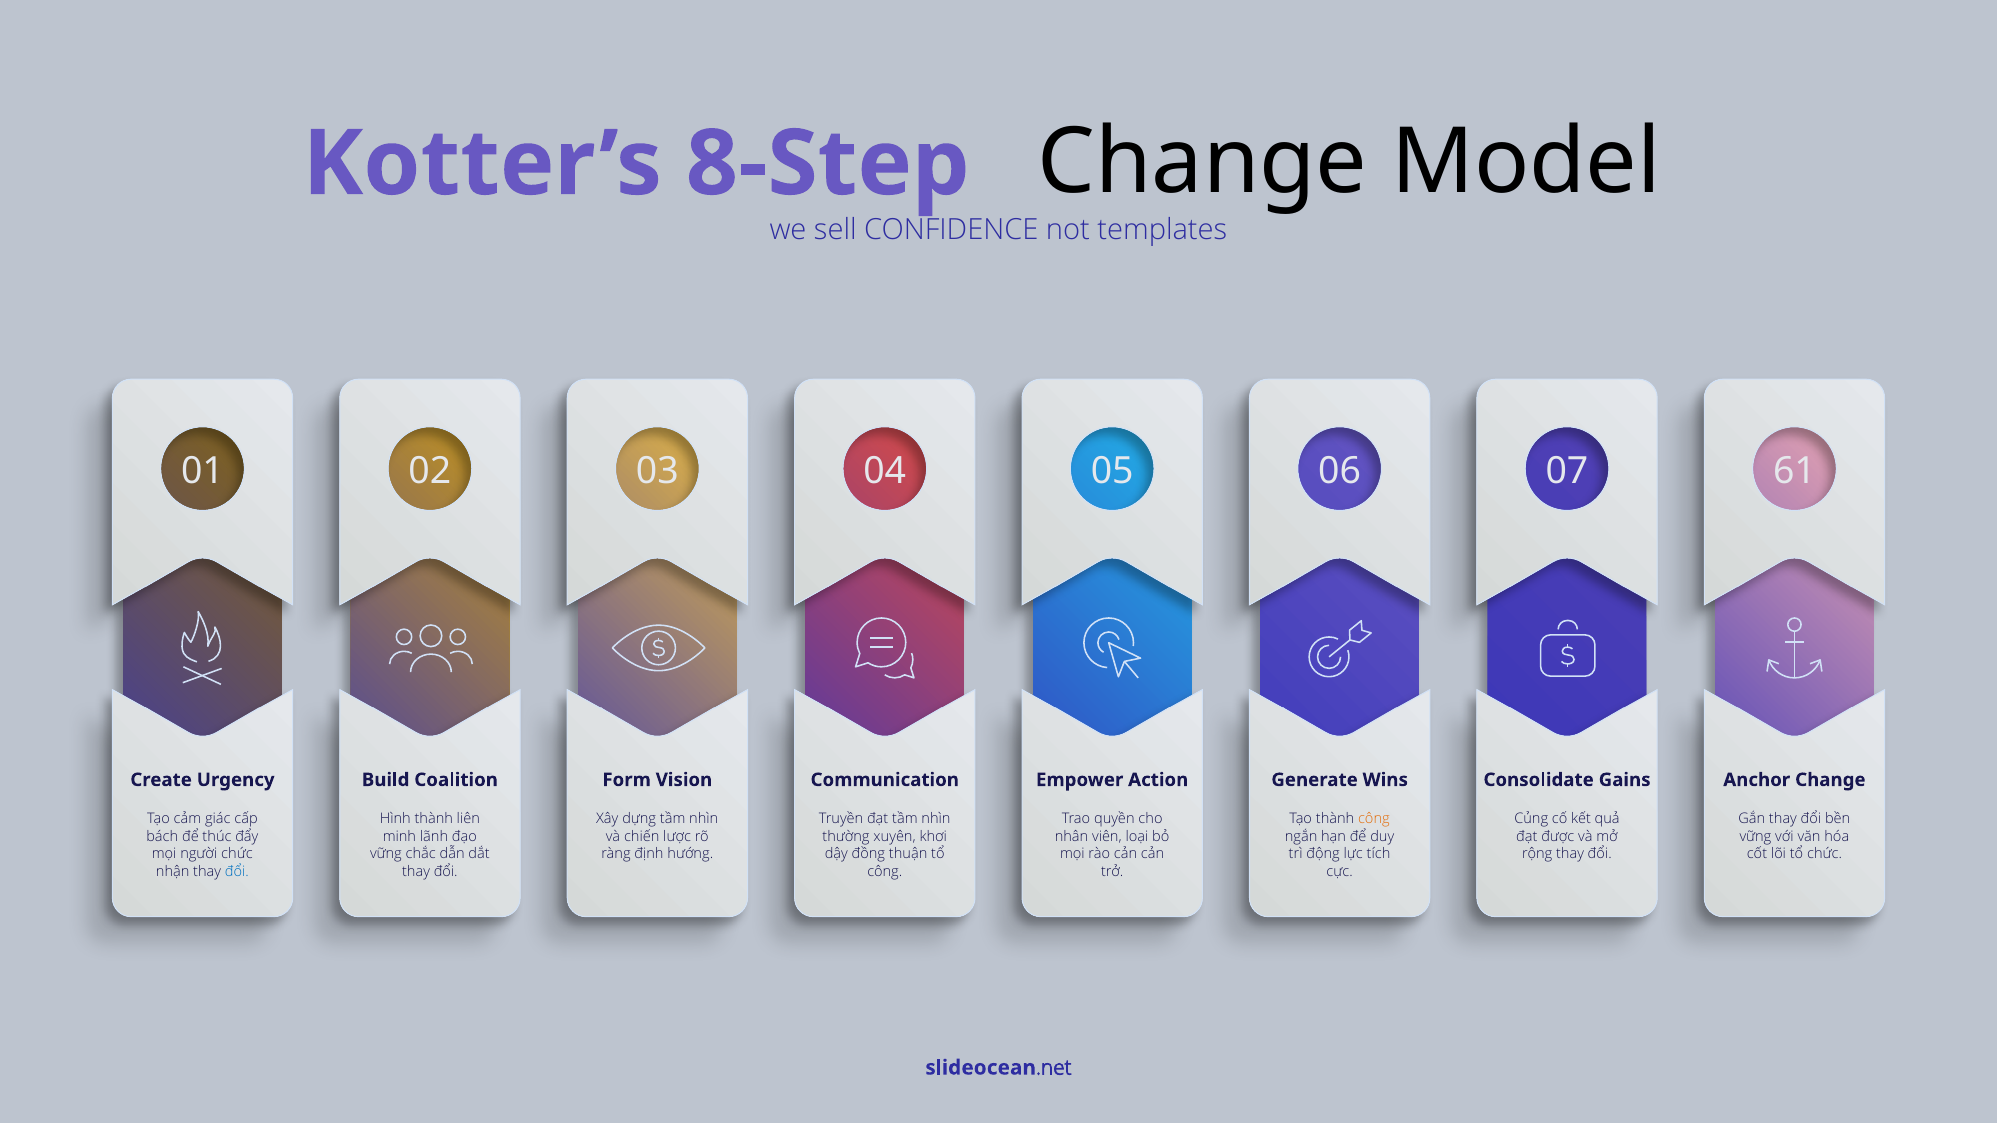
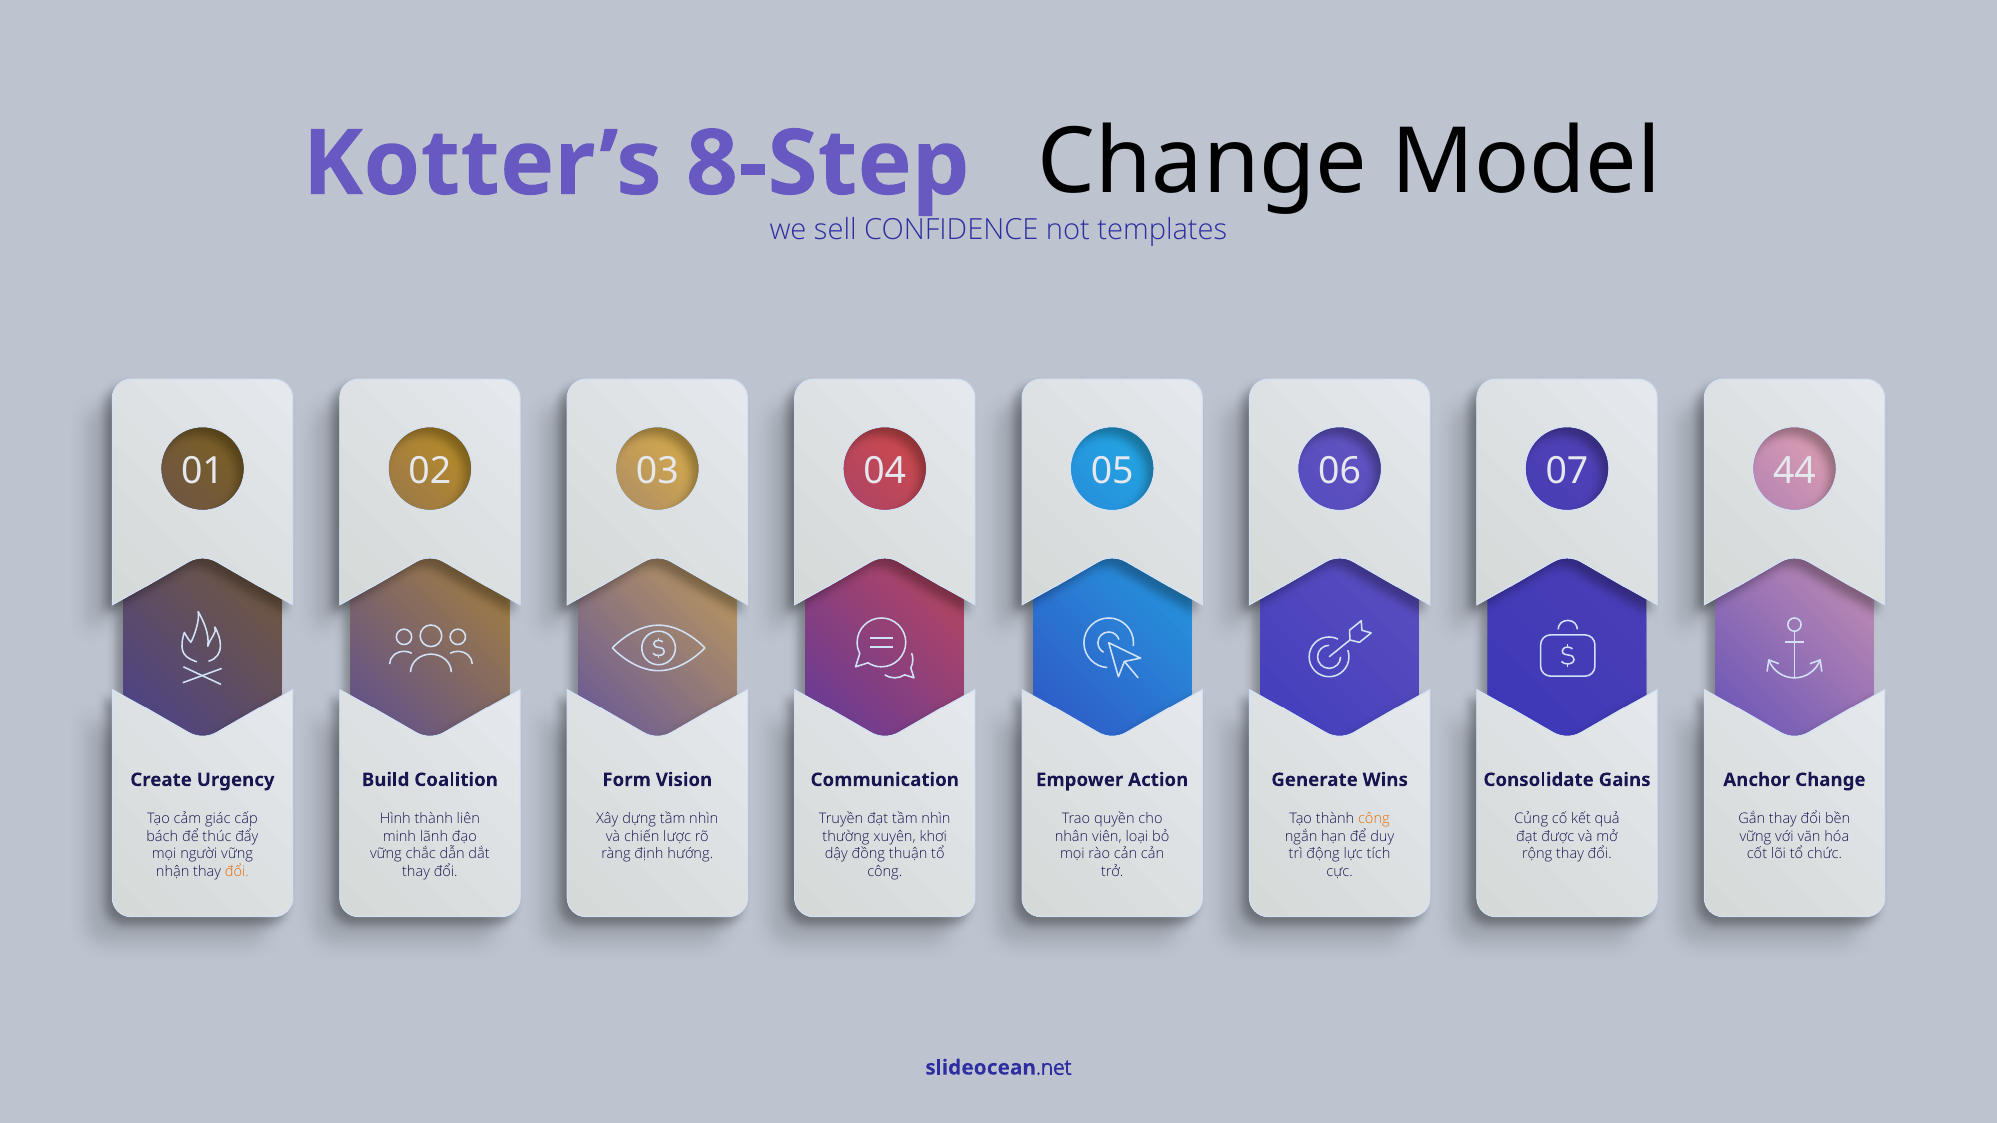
61: 61 -> 44 (1794, 471)
người chức: chức -> vững (237, 854)
đổi colour: blue -> orange (237, 872)
